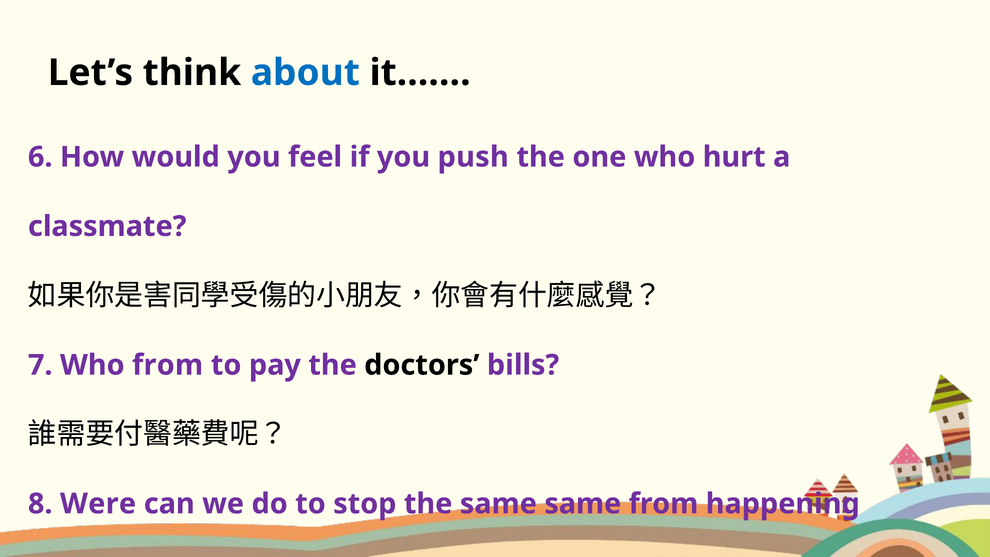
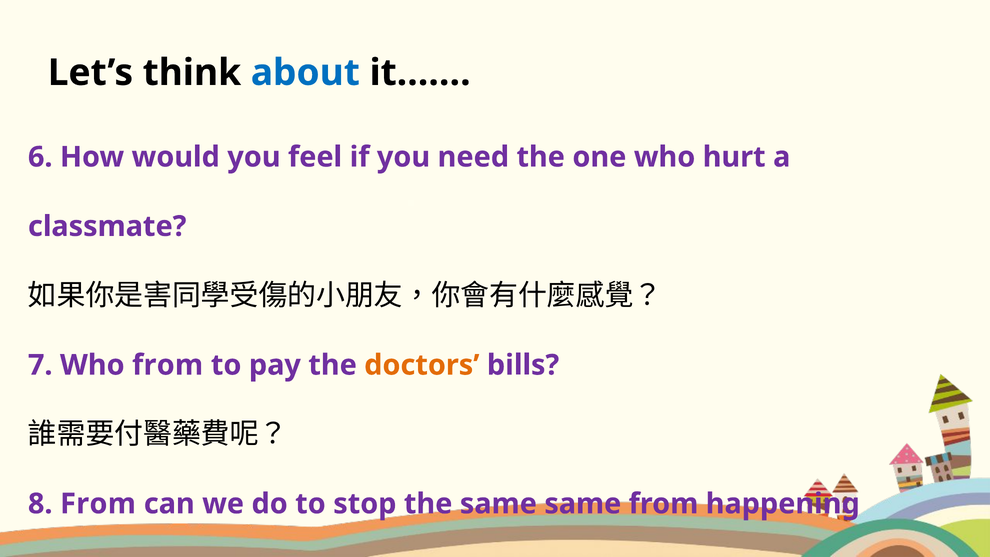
push: push -> need (473, 157)
doctors colour: black -> orange (422, 365)
8 Were: Were -> From (98, 504)
